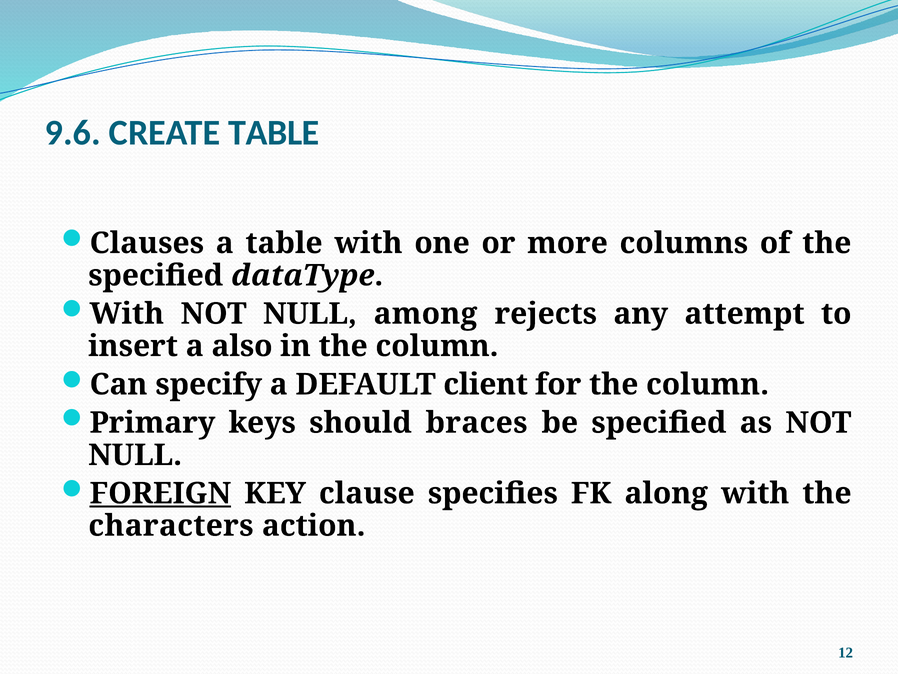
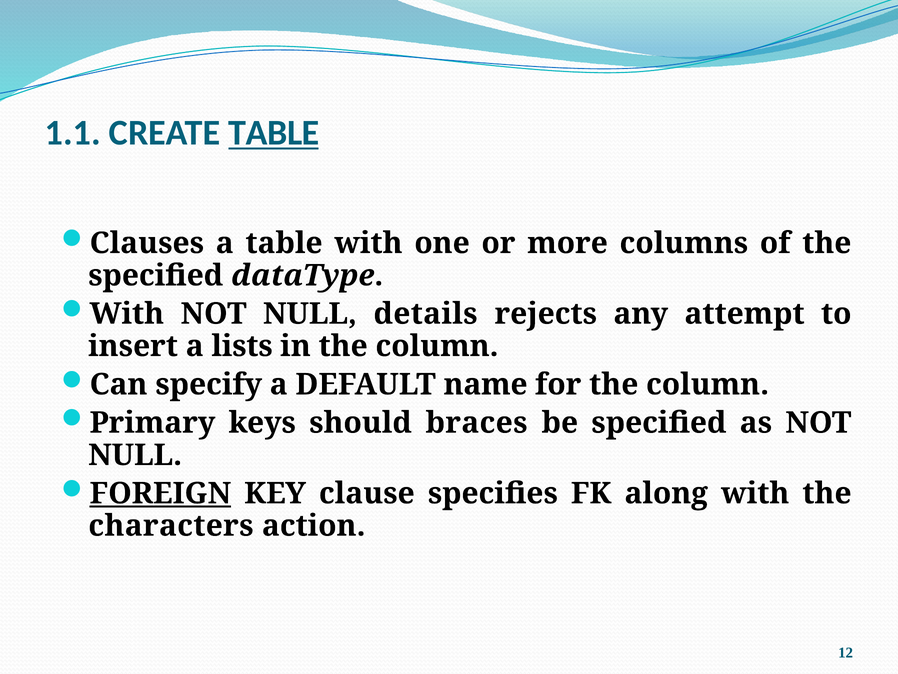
9.6: 9.6 -> 1.1 (73, 133)
TABLE underline: none -> present (274, 133)
among: among -> details (426, 314)
also: also -> lists (242, 346)
client: client -> name (486, 384)
